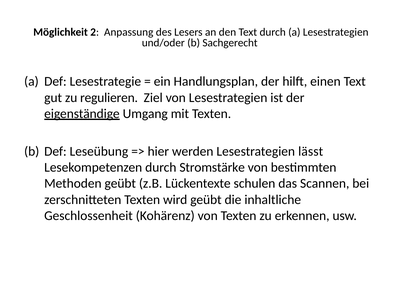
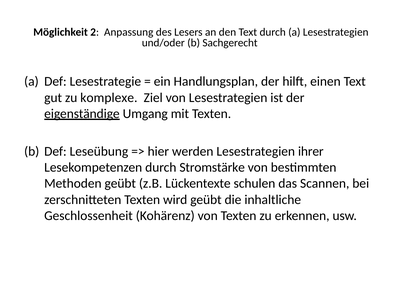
regulieren: regulieren -> komplexe (109, 97)
lässt: lässt -> ihrer (311, 151)
